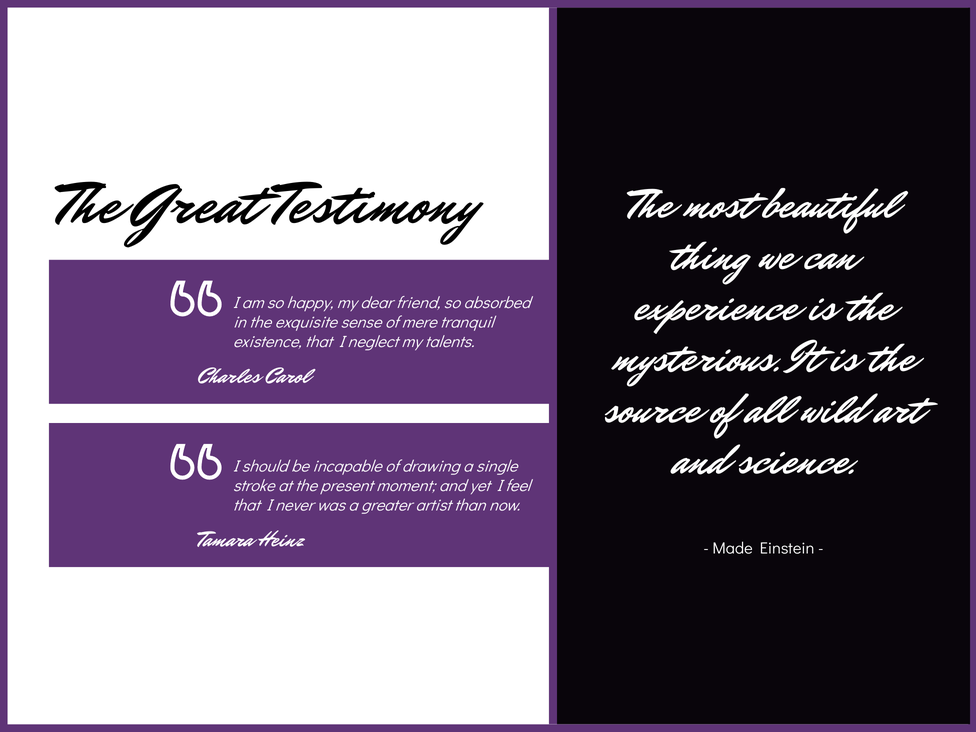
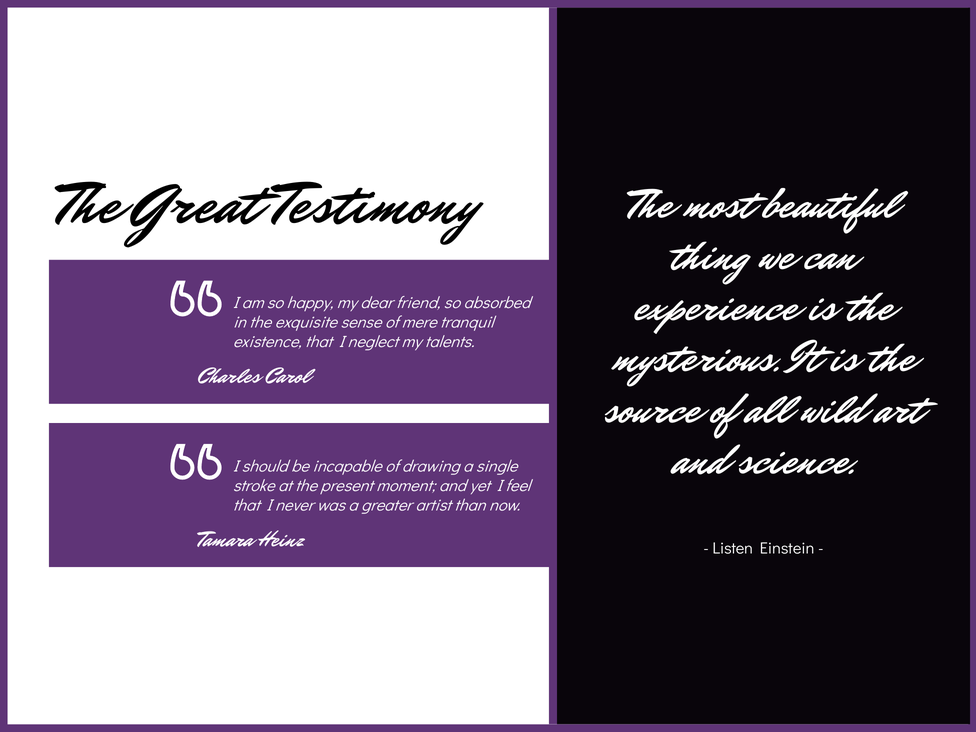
Made: Made -> Listen (733, 549)
